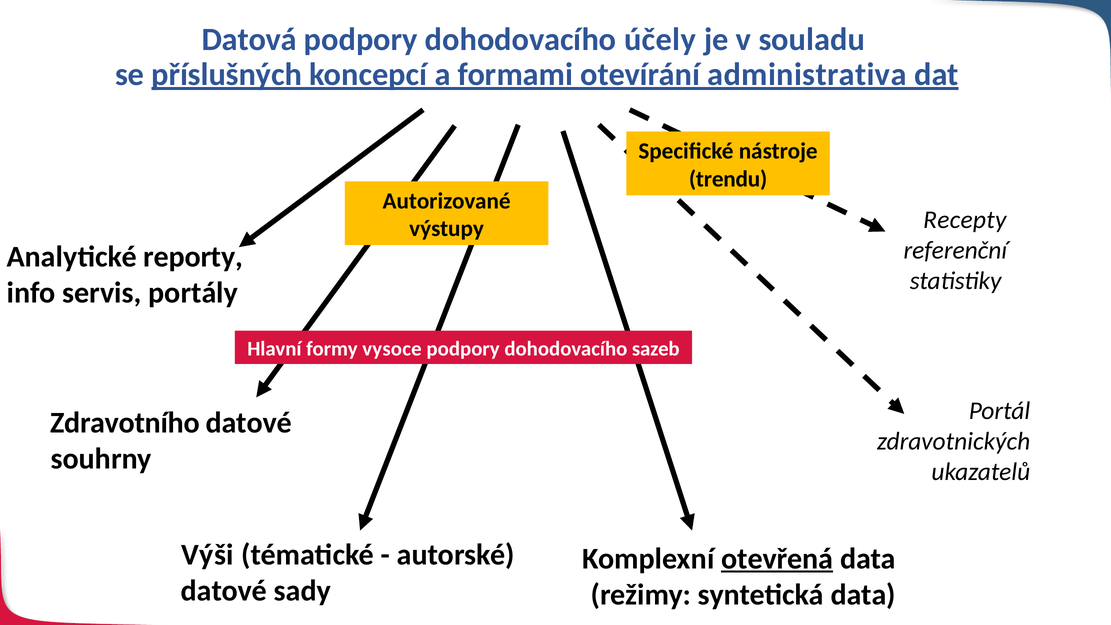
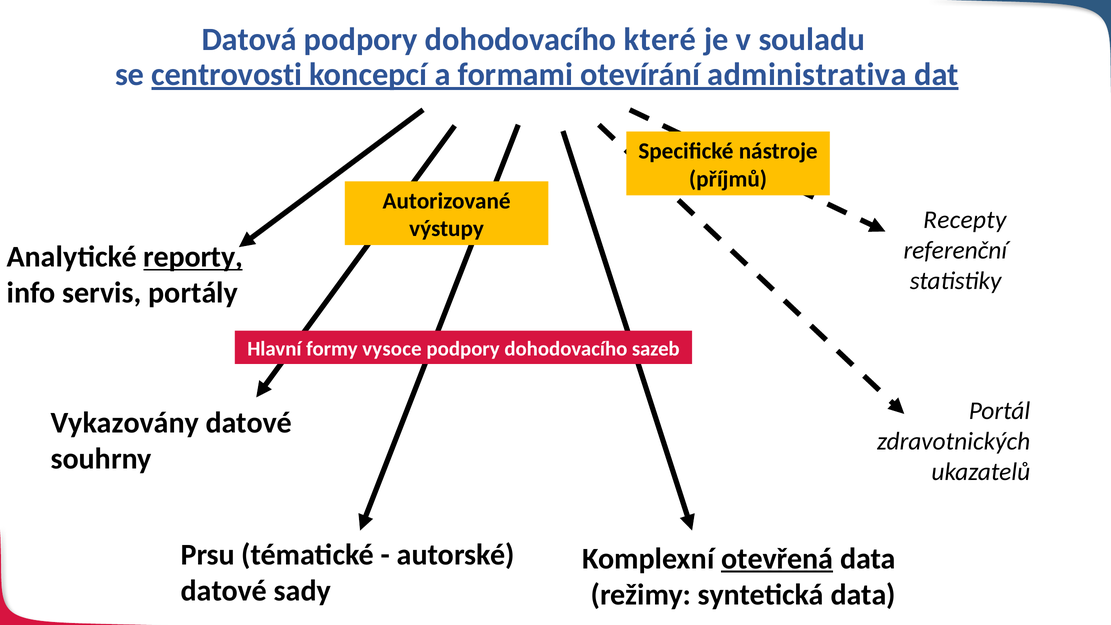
účely: účely -> které (660, 39)
příslušných: příslušných -> centrovosti (227, 74)
trendu: trendu -> příjmů (728, 179)
reporty underline: none -> present (193, 257)
Zdravotního: Zdravotního -> Vykazovány (125, 423)
Výši: Výši -> Prsu (208, 555)
